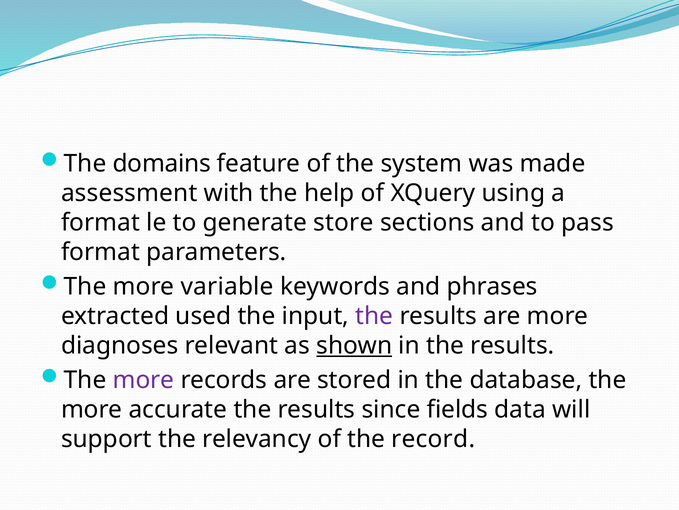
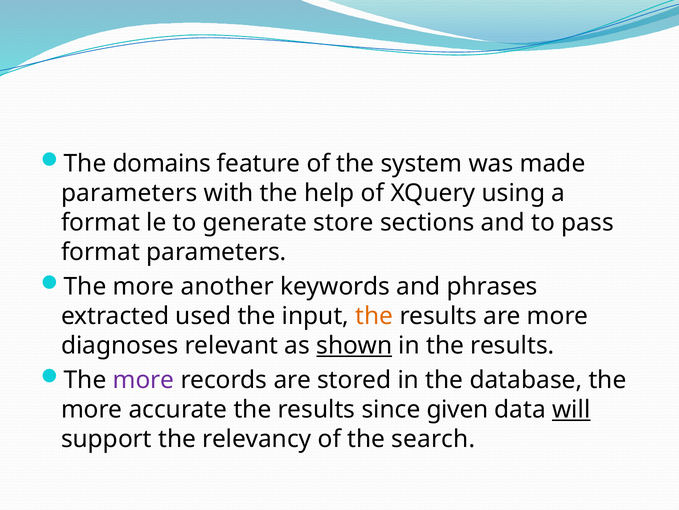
assessment: assessment -> parameters (129, 193)
variable: variable -> another (227, 286)
the colour: purple -> orange (374, 316)
fields: fields -> given (457, 409)
will underline: none -> present (571, 409)
record: record -> search (433, 439)
